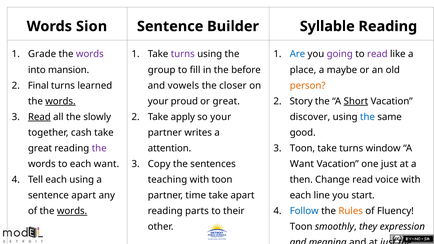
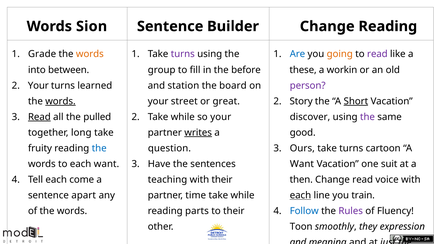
Builder Syllable: Syllable -> Change (327, 26)
words colour: purple -> orange (90, 54)
going colour: purple -> orange (340, 54)
mansion: mansion -> between (69, 70)
place: place -> these (303, 70)
maybe: maybe -> workin (342, 70)
Final: Final -> Your (38, 86)
vowels: vowels -> station (183, 86)
closer: closer -> board (233, 86)
person colour: orange -> purple (308, 86)
proud: proud -> street (184, 101)
slowly: slowly -> pulled (97, 117)
apply: apply -> while (183, 117)
the colour: blue -> purple (367, 117)
cash: cash -> long (81, 133)
writes underline: none -> present (198, 133)
great: great -> fruity (40, 148)
the colour: purple -> blue (99, 148)
attention: attention -> question (169, 148)
Toon: Toon -> Ours (302, 148)
window: window -> cartoon (383, 148)
Copy: Copy -> Have (159, 164)
one just: just -> suit (389, 164)
each using: using -> come (82, 180)
with toon: toon -> their (222, 180)
apart: apart -> while (243, 196)
each underline: none -> present (300, 196)
start: start -> train (363, 196)
words underline: present -> none (72, 211)
Rules colour: orange -> purple (351, 211)
